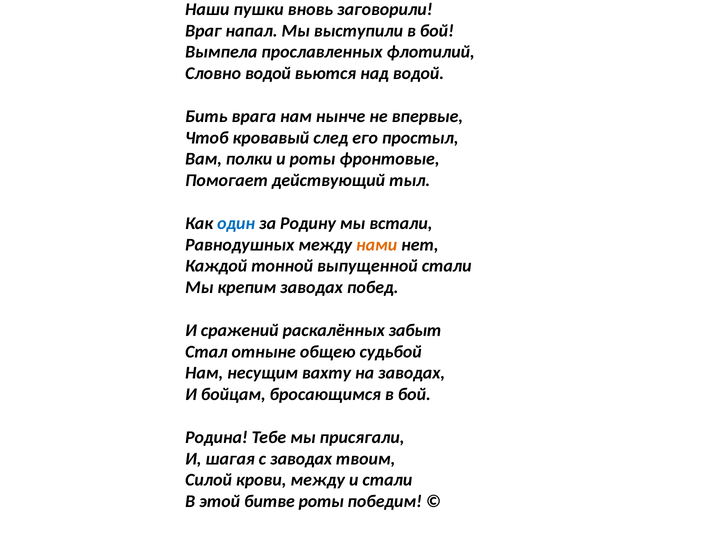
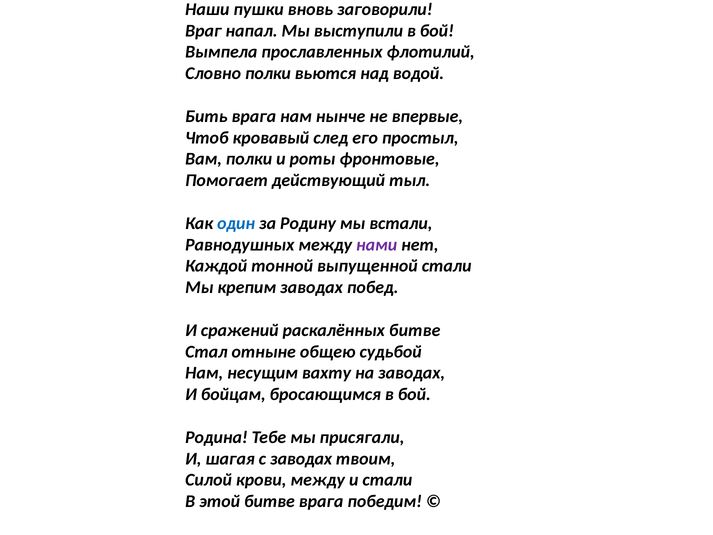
Словно водой: водой -> полки (268, 73)
нами colour: orange -> purple (377, 245)
раскалённых забыт: забыт -> битве (415, 330)
битве роты: роты -> врага (321, 501)
